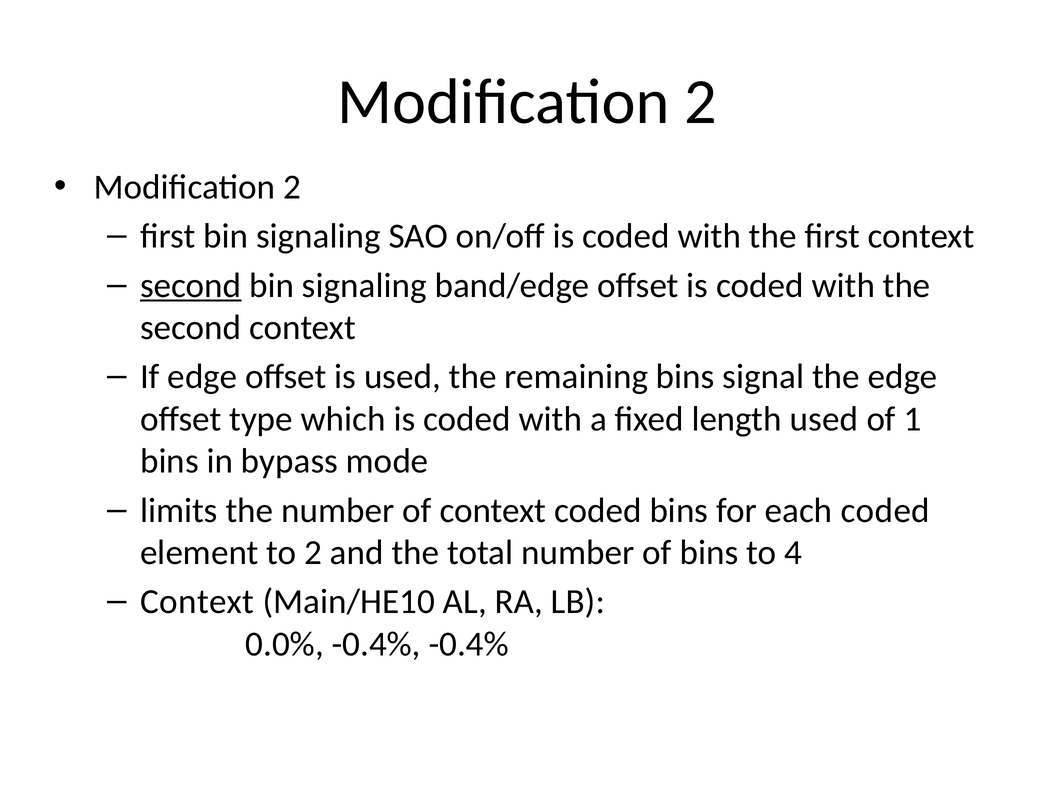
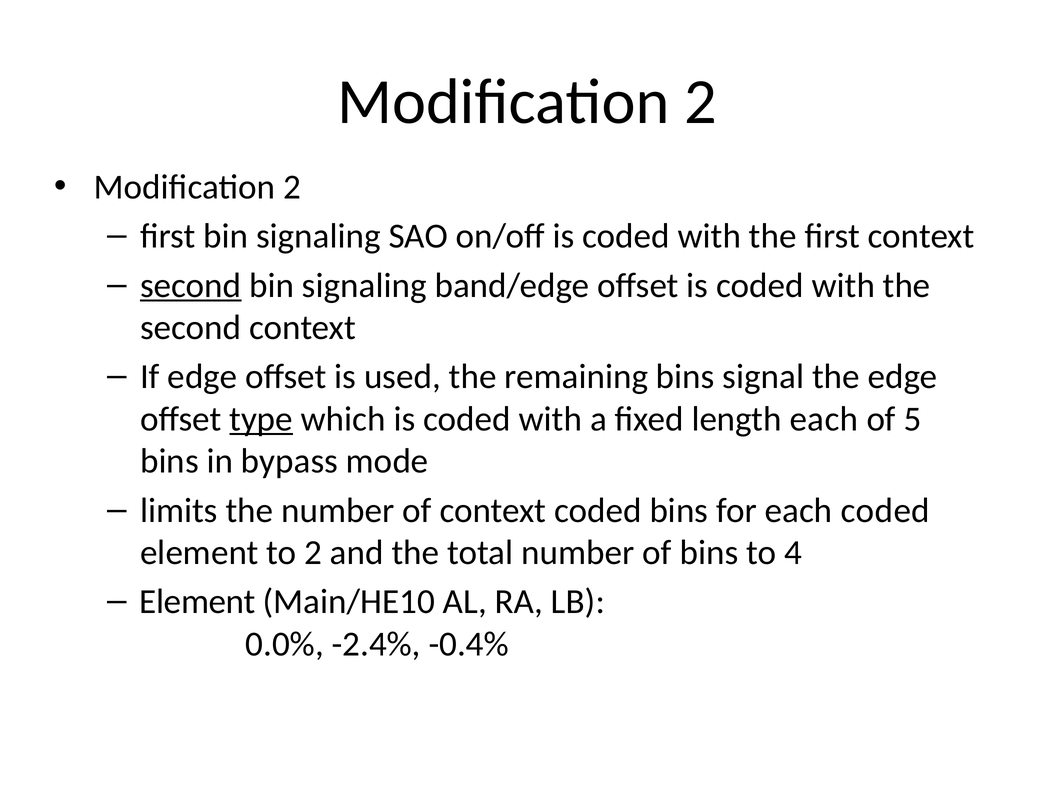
type underline: none -> present (261, 419)
length used: used -> each (824, 419)
1: 1 -> 5 (913, 419)
Context: Context -> Element (198, 601)
0.0% -0.4%: -0.4% -> -2.4% (376, 644)
